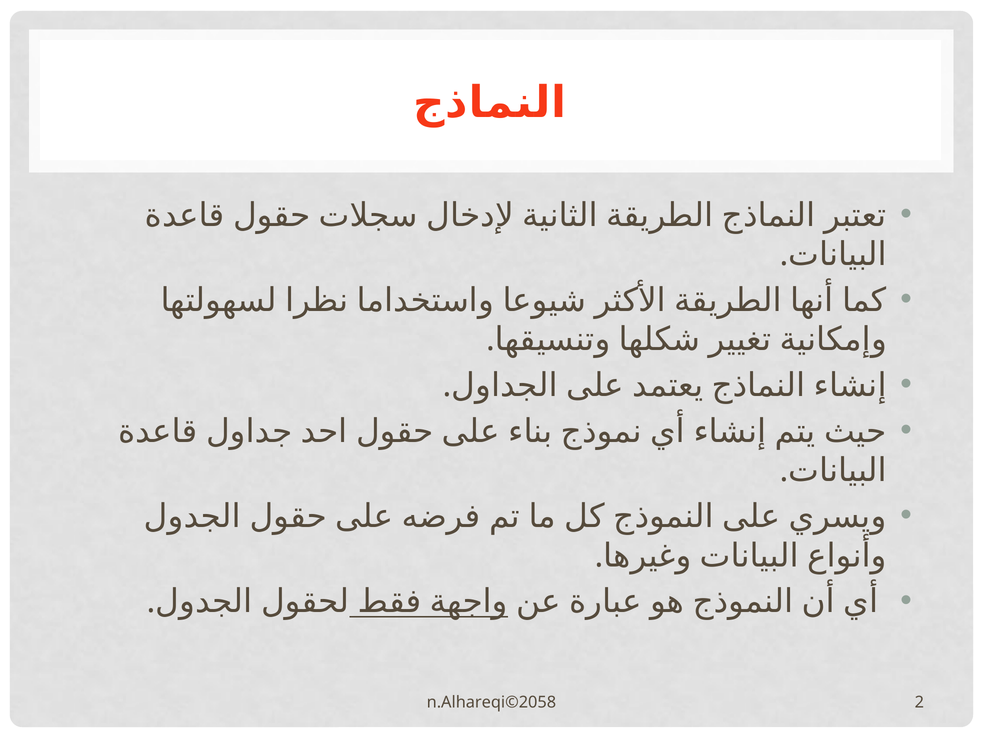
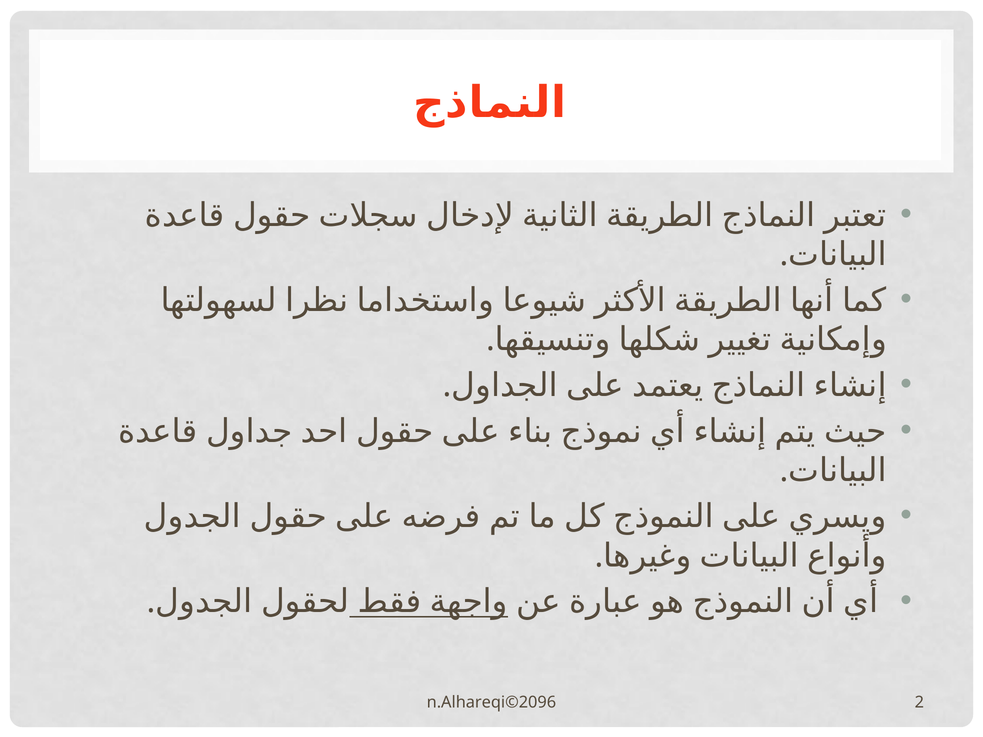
n.Alhareqi©2058: n.Alhareqi©2058 -> n.Alhareqi©2096 (491, 703)
